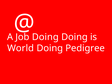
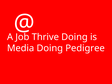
Doing: Doing -> Thrive (45, 37)
World: World -> Media (21, 48)
